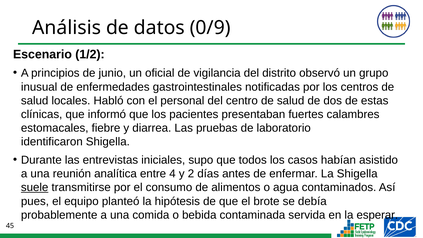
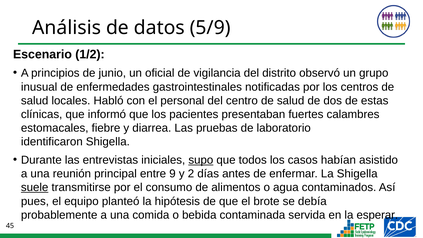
0/9: 0/9 -> 5/9 (210, 28)
supo underline: none -> present (201, 160)
analítica: analítica -> principal (116, 174)
4: 4 -> 9 (172, 174)
